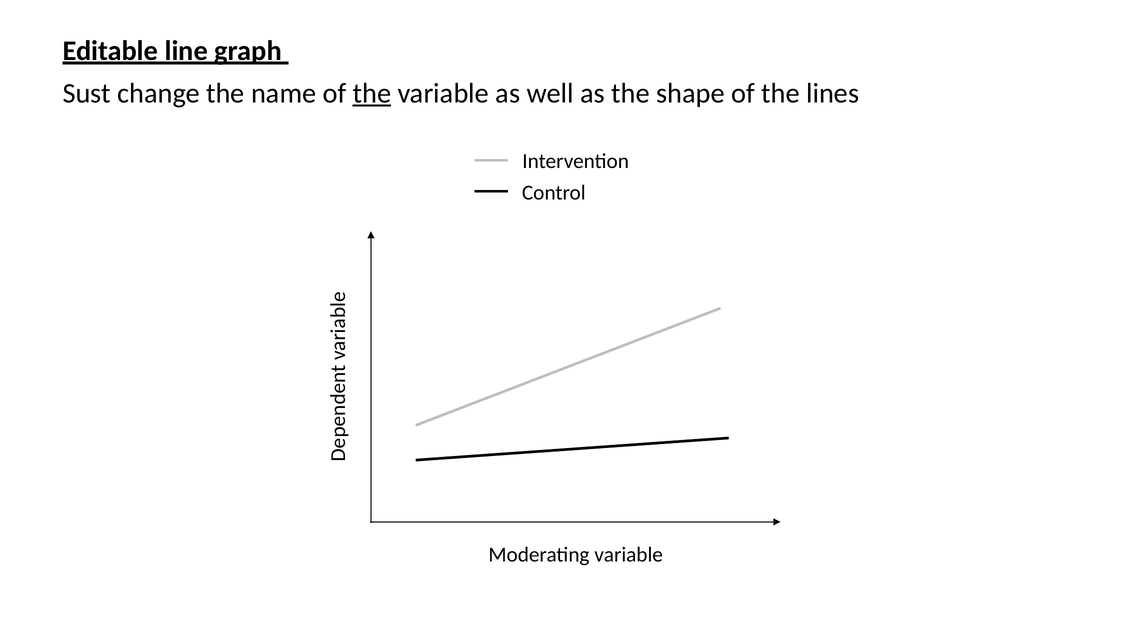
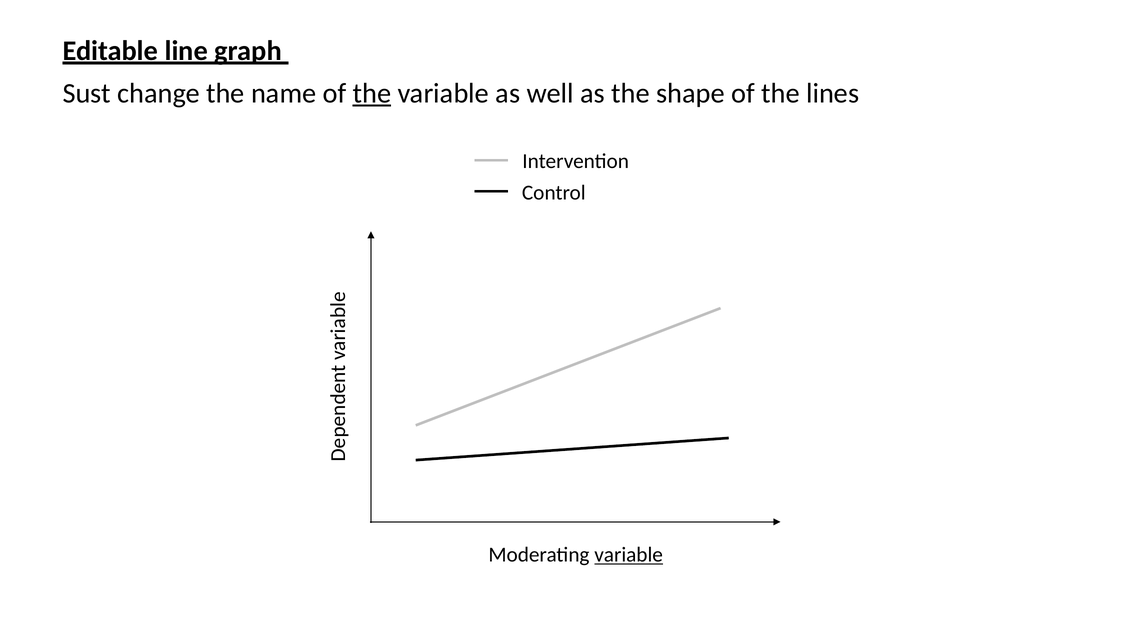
variable underline: none -> present (629, 555)
